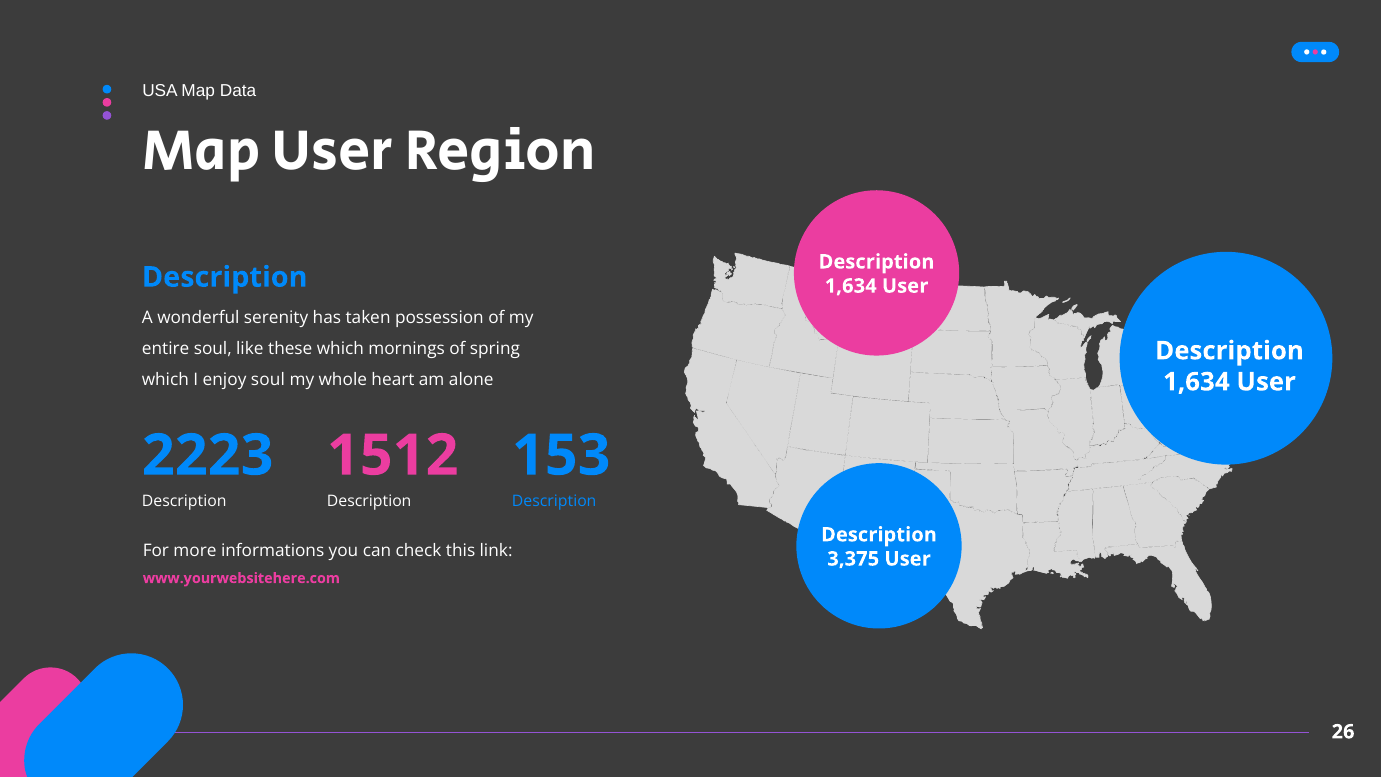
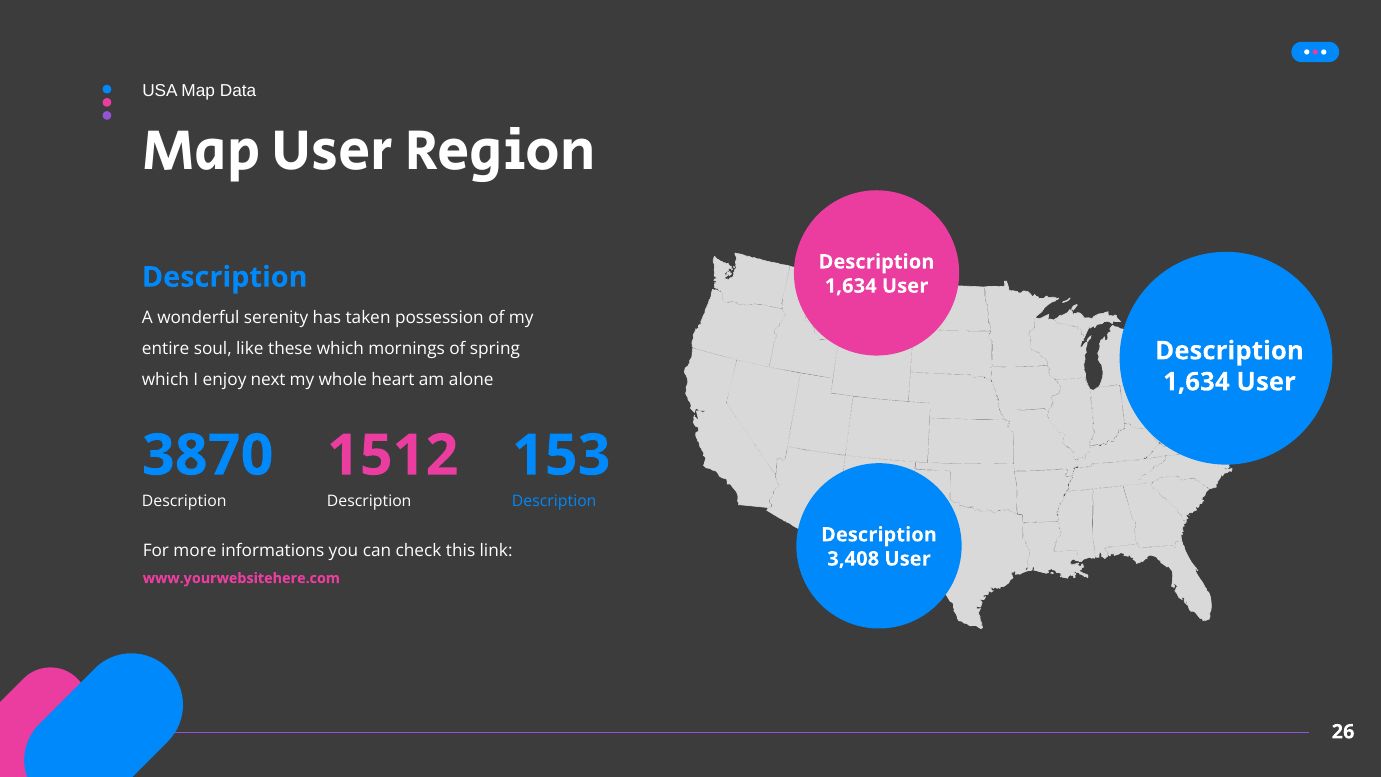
enjoy soul: soul -> next (268, 380)
2223: 2223 -> 3870 (208, 455)
3,375: 3,375 -> 3,408 (853, 559)
